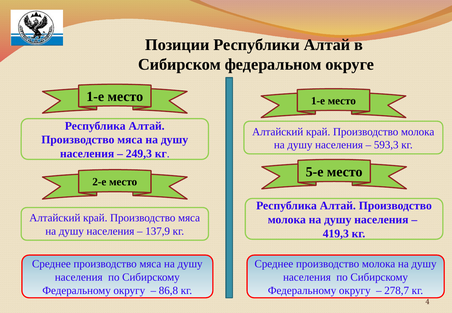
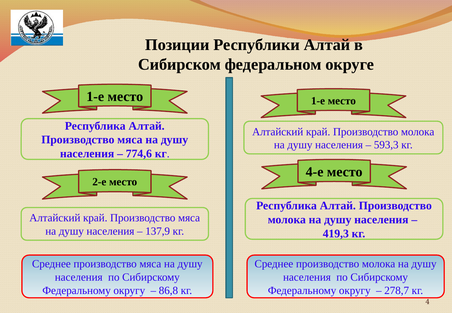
249,3: 249,3 -> 774,6 (139, 154)
5-е: 5-е -> 4-е (315, 172)
